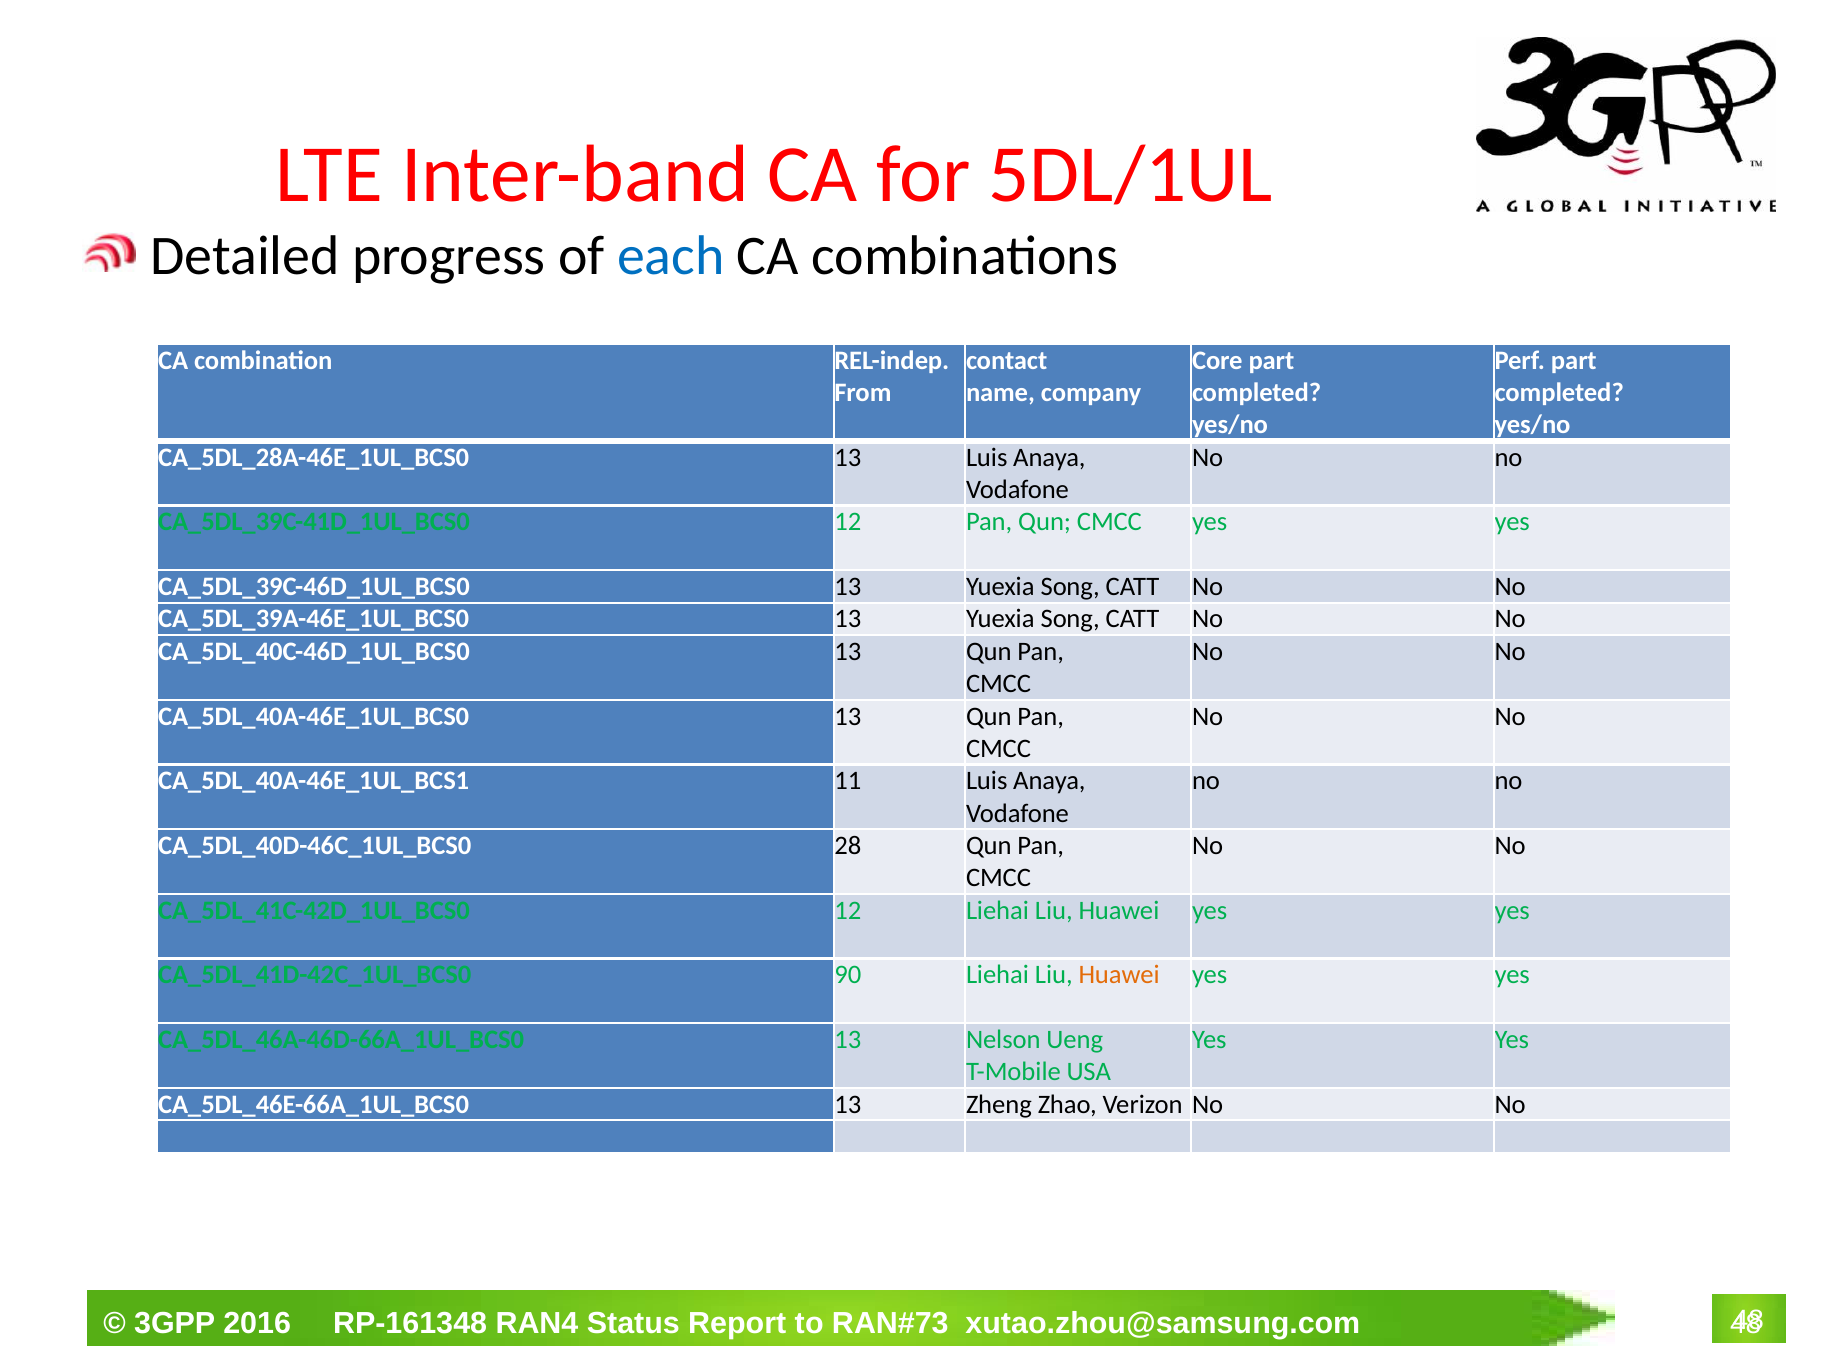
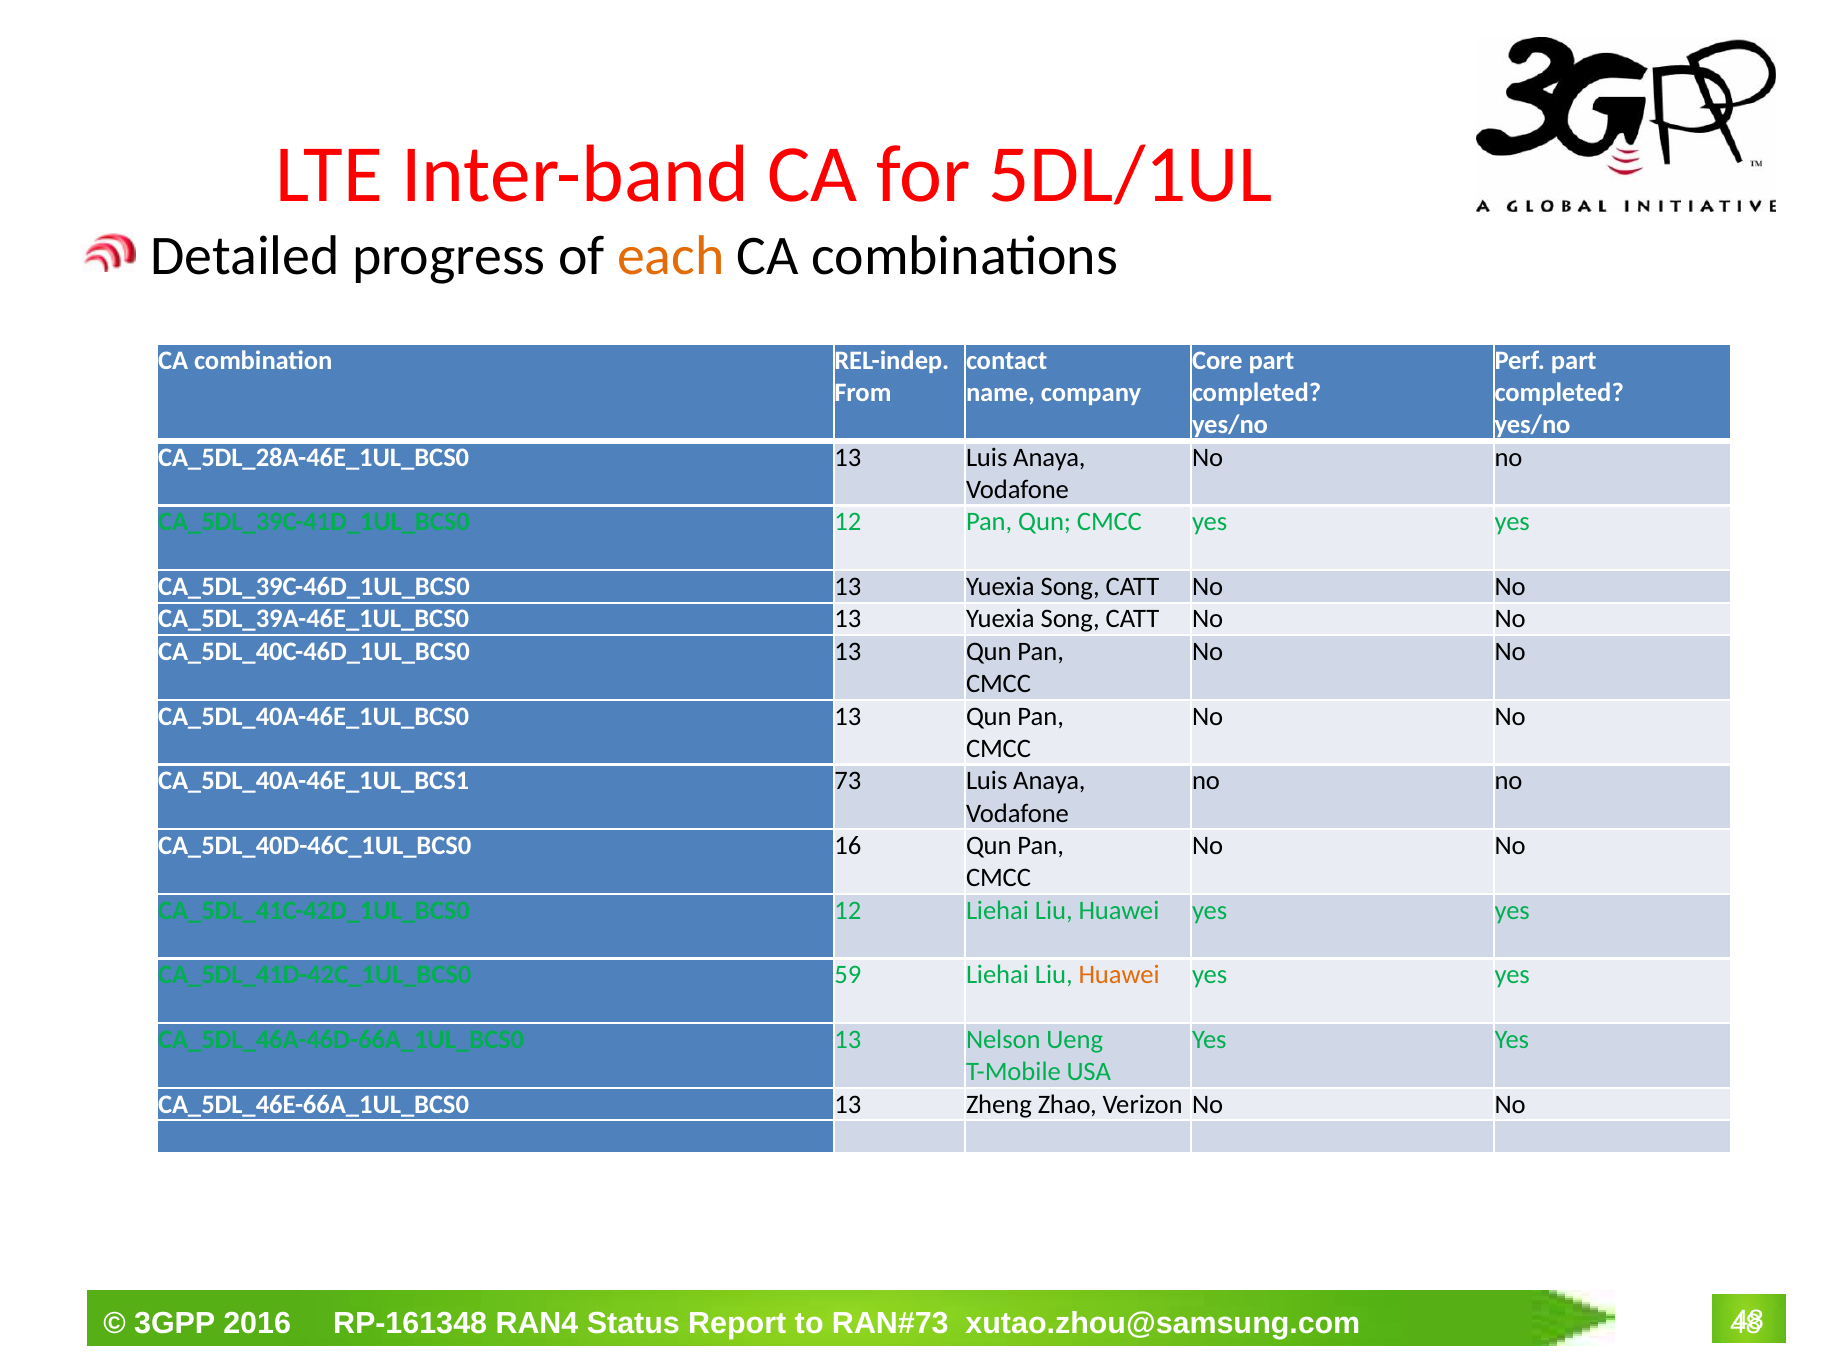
each colour: blue -> orange (671, 256)
11: 11 -> 73 (848, 781)
28: 28 -> 16 (848, 846)
90: 90 -> 59 (848, 976)
